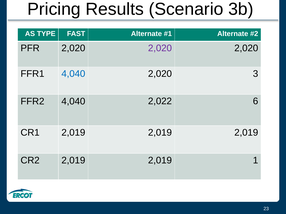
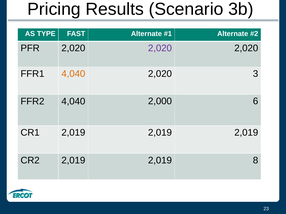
4,040 colour: blue -> orange (73, 74)
2,022: 2,022 -> 2,000 (160, 101)
1: 1 -> 8 (256, 161)
